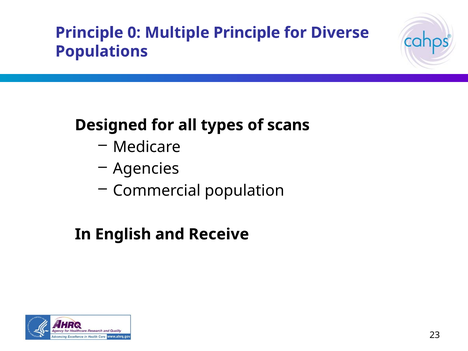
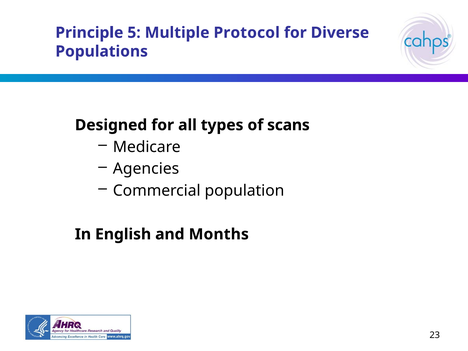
0: 0 -> 5 (134, 33)
Multiple Principle: Principle -> Protocol (247, 33)
Receive: Receive -> Months (219, 234)
